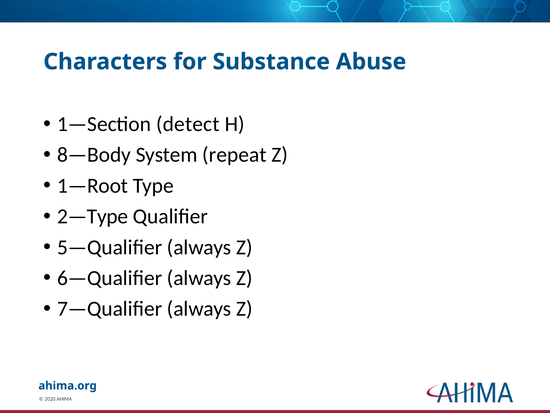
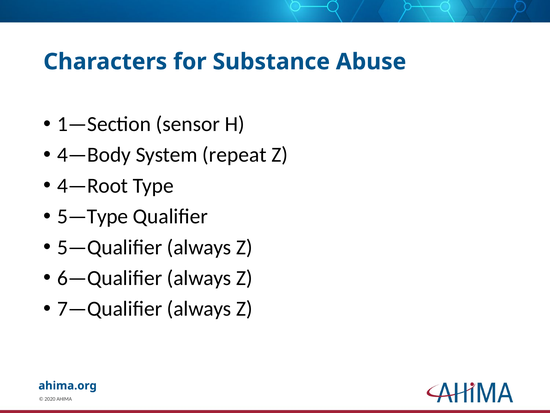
detect: detect -> sensor (188, 124)
8—Body: 8—Body -> 4—Body (94, 155)
1—Root: 1—Root -> 4—Root (93, 185)
2—Type: 2—Type -> 5—Type (93, 216)
